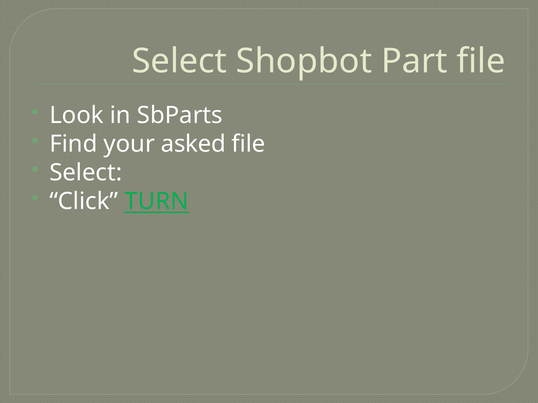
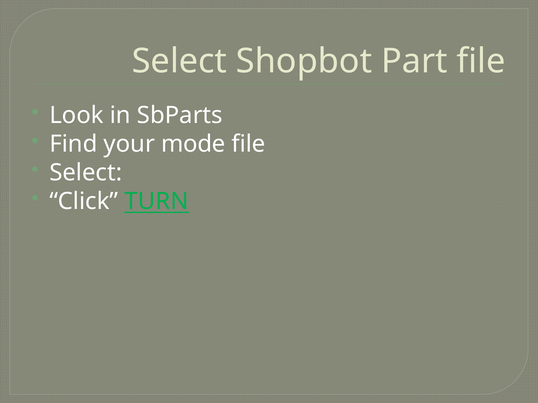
asked: asked -> mode (193, 144)
